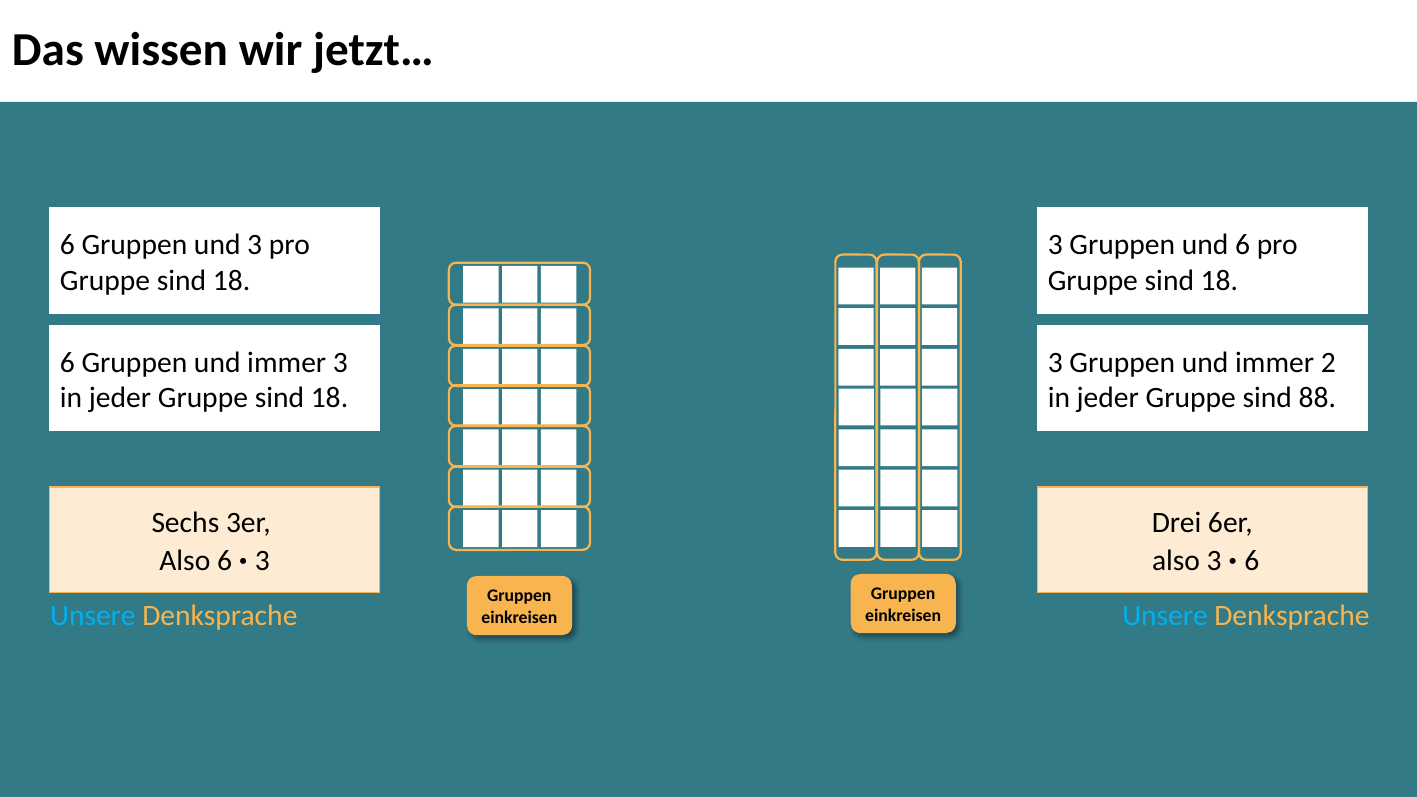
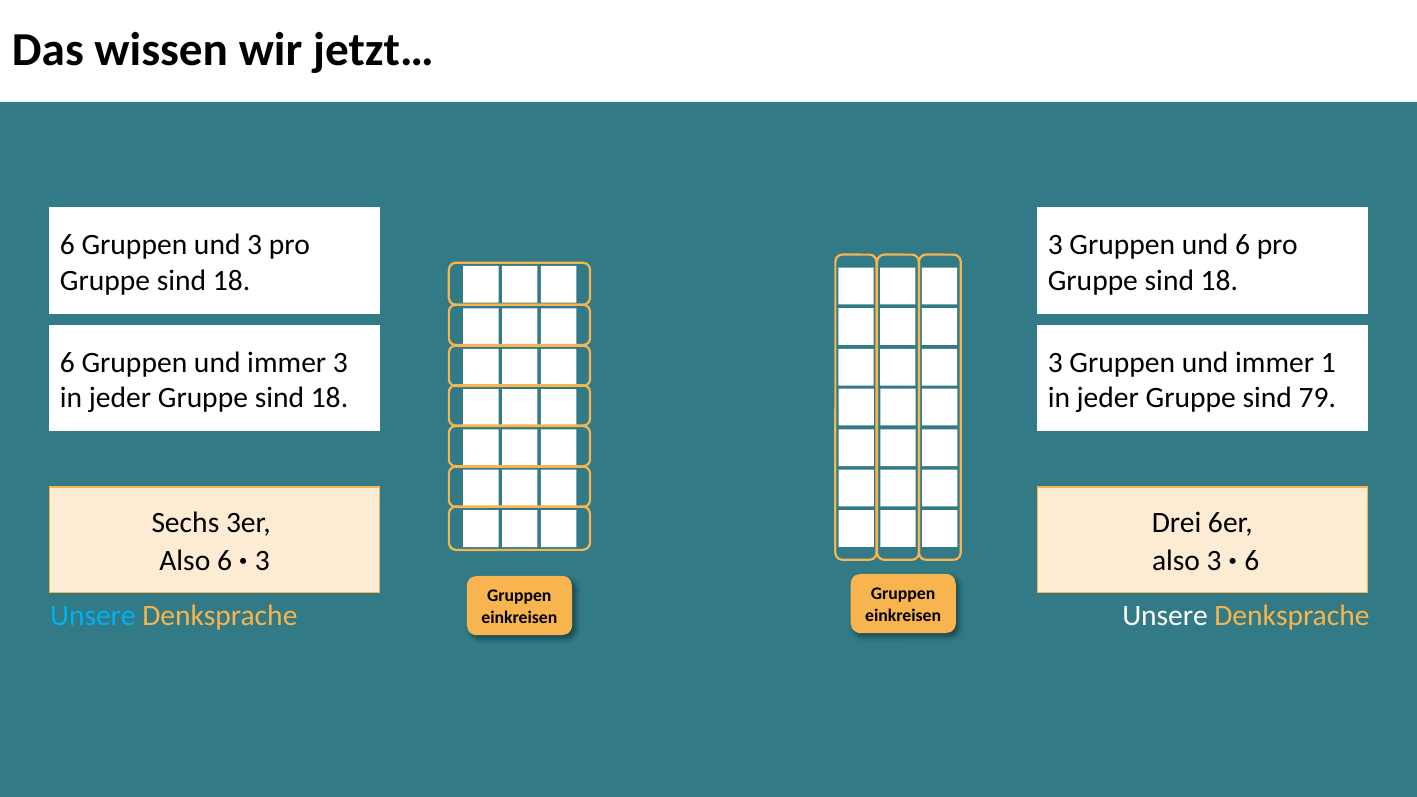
2: 2 -> 1 (1328, 362)
88: 88 -> 79 (1317, 398)
Unsere colour: light blue -> white (1165, 616)
